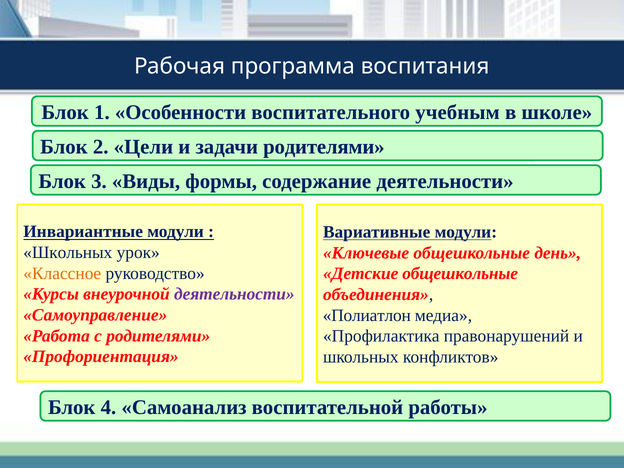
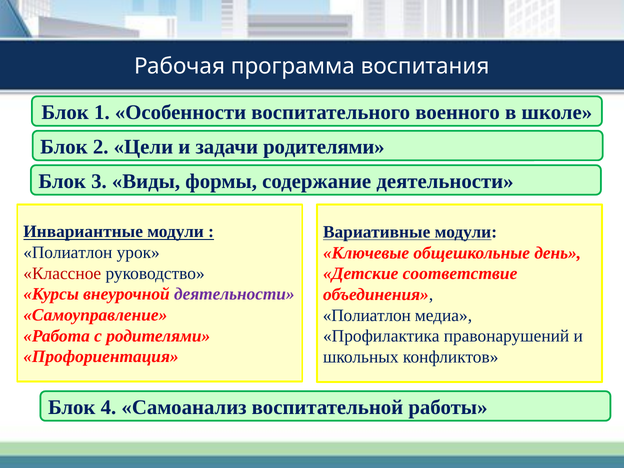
учебным: учебным -> военного (458, 113)
Школьных: Школьных -> Полиатлон (68, 253)
Классное colour: orange -> red (62, 273)
Детские общешкольные: общешкольные -> соответствие (460, 274)
